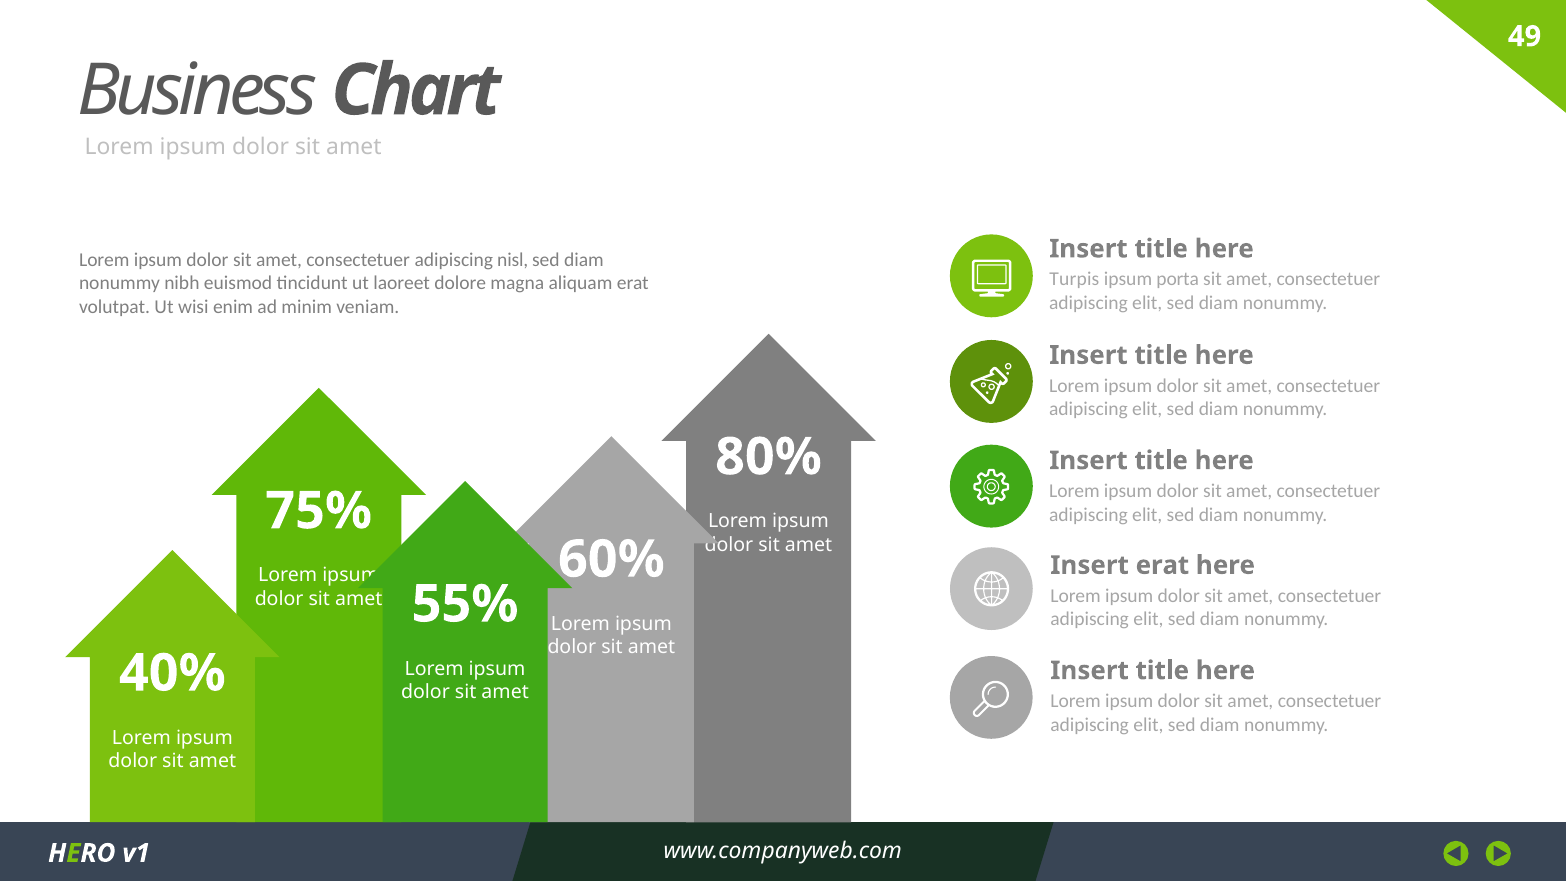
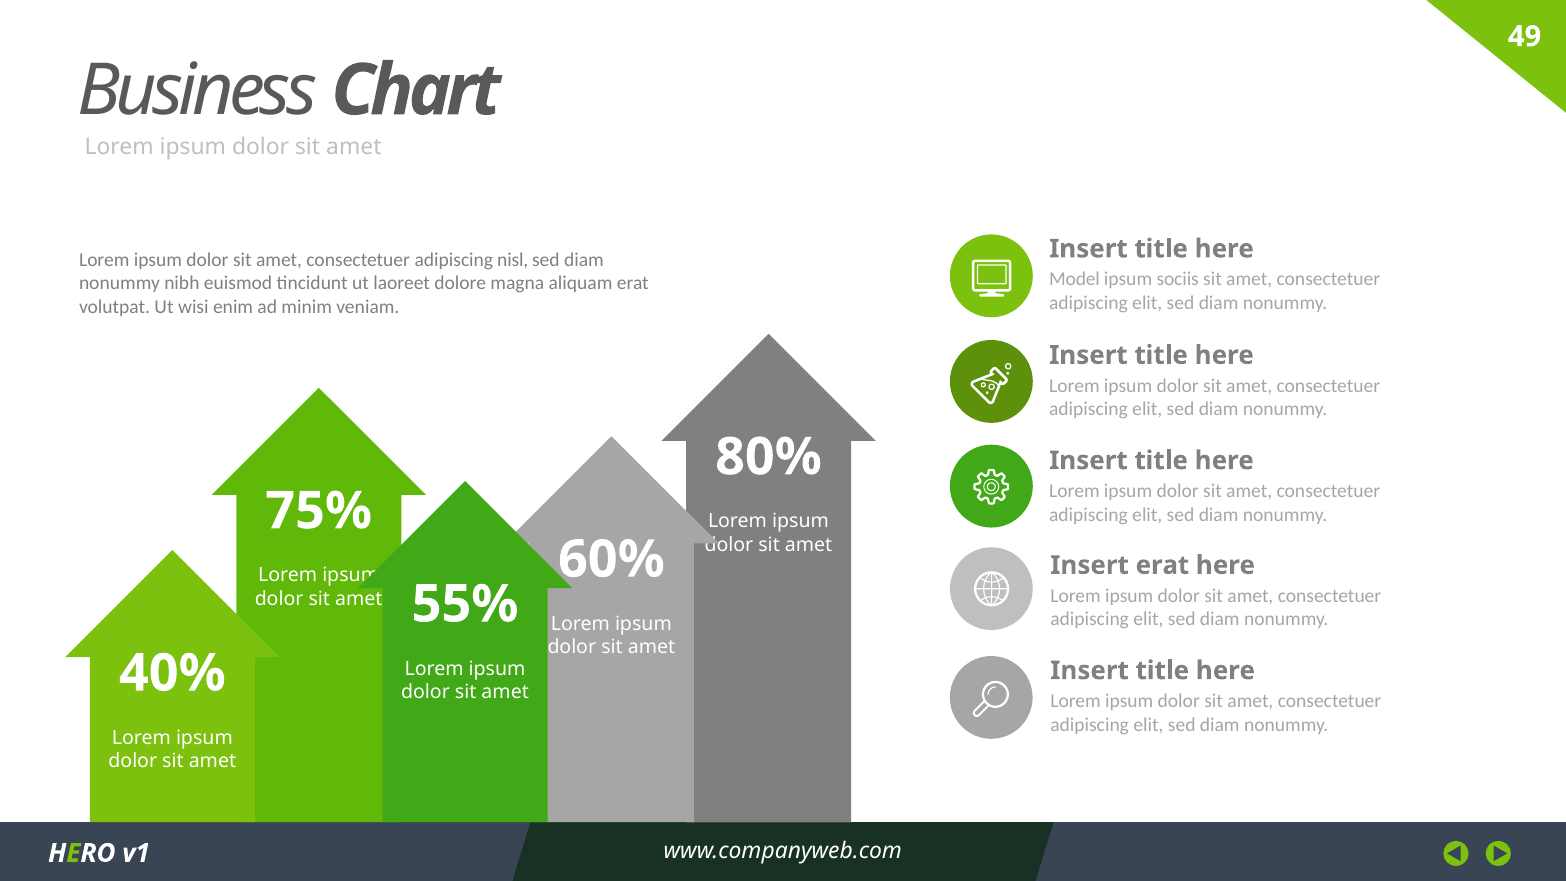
Turpis: Turpis -> Model (1075, 279)
porta: porta -> sociis (1178, 279)
